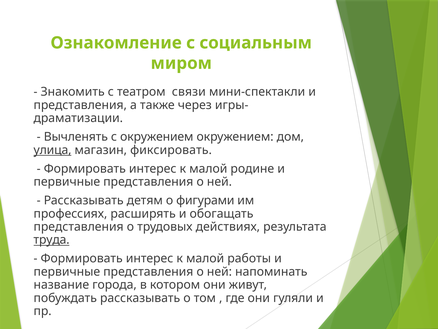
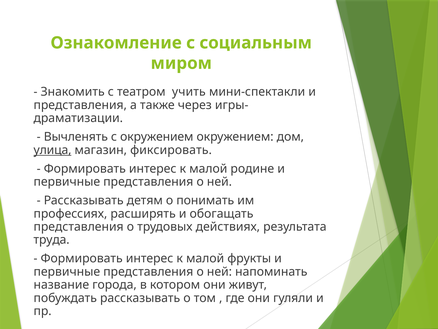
связи: связи -> учить (189, 92)
фигурами: фигурами -> понимать (205, 200)
труда underline: present -> none (52, 240)
работы: работы -> фрукты (249, 258)
